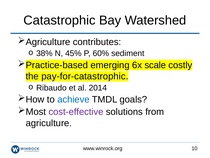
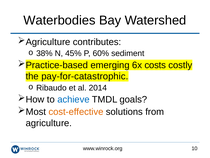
Catastrophic: Catastrophic -> Waterbodies (59, 20)
scale: scale -> costs (155, 65)
cost-effective colour: purple -> orange (76, 111)
